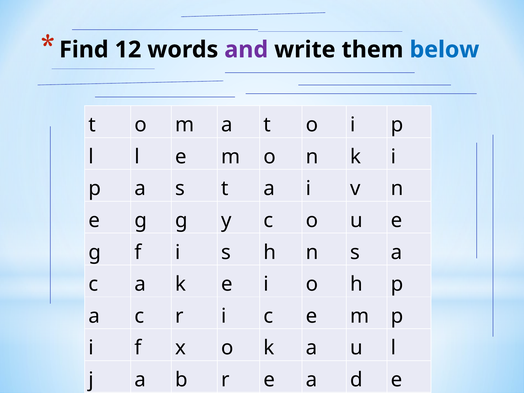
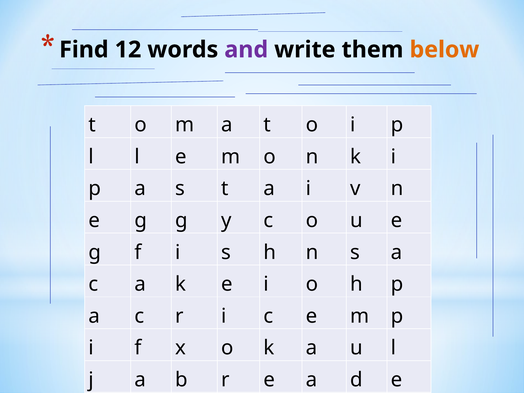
below colour: blue -> orange (444, 50)
